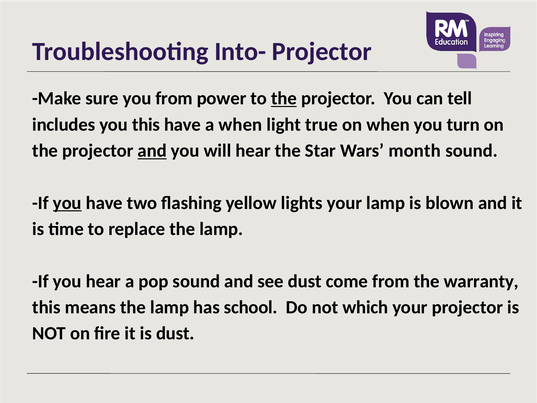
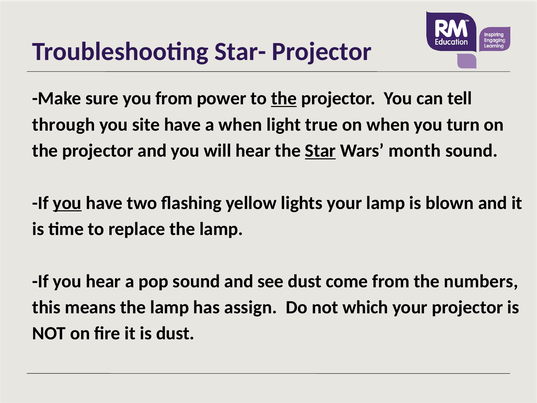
Into-: Into- -> Star- (240, 52)
includes: includes -> through (64, 125)
you this: this -> site (146, 125)
and underline: present -> none (152, 151)
Star underline: none -> present (320, 151)
warranty: warranty -> numbers (481, 281)
school: school -> assign (251, 307)
